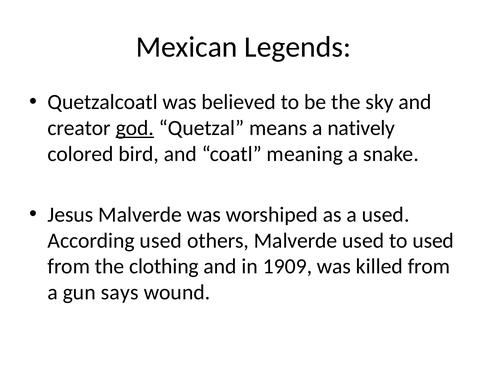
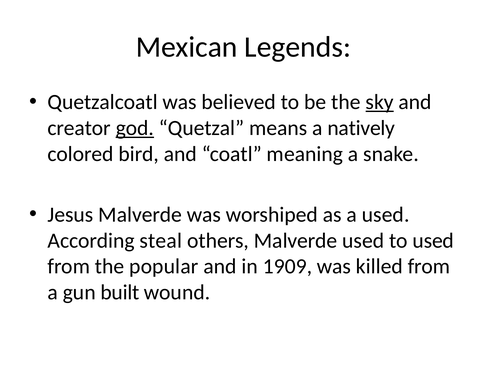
sky underline: none -> present (380, 102)
According used: used -> steal (161, 241)
clothing: clothing -> popular (164, 267)
says: says -> built (120, 293)
